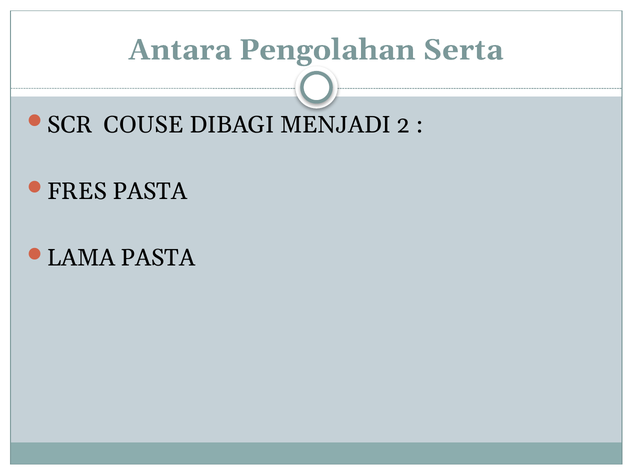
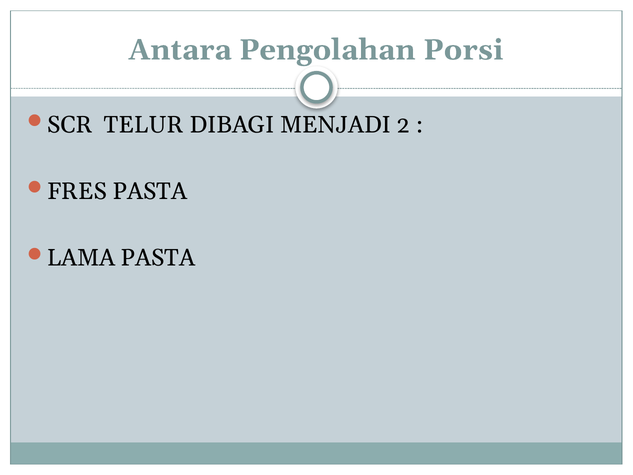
Serta: Serta -> Porsi (463, 50)
COUSE: COUSE -> TELUR (144, 125)
